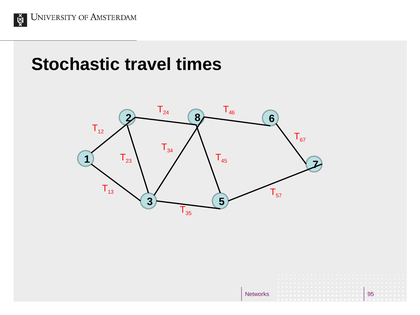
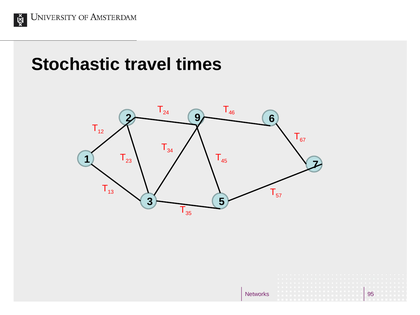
8: 8 -> 9 (198, 118)
